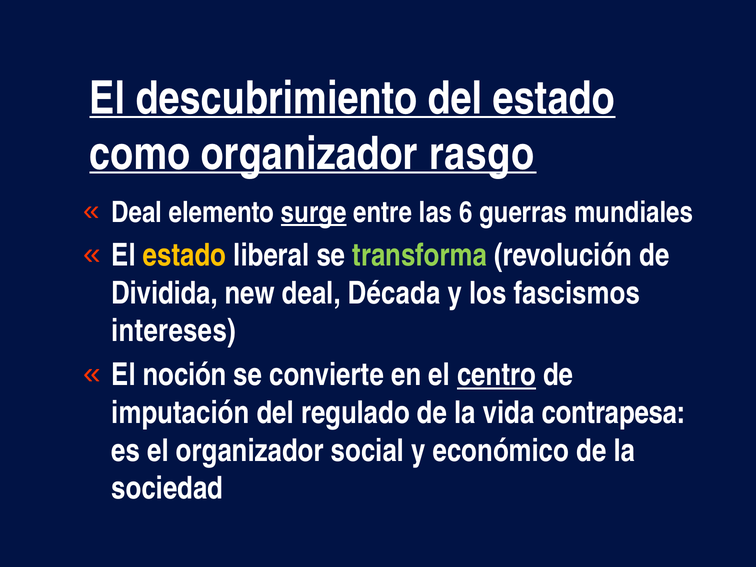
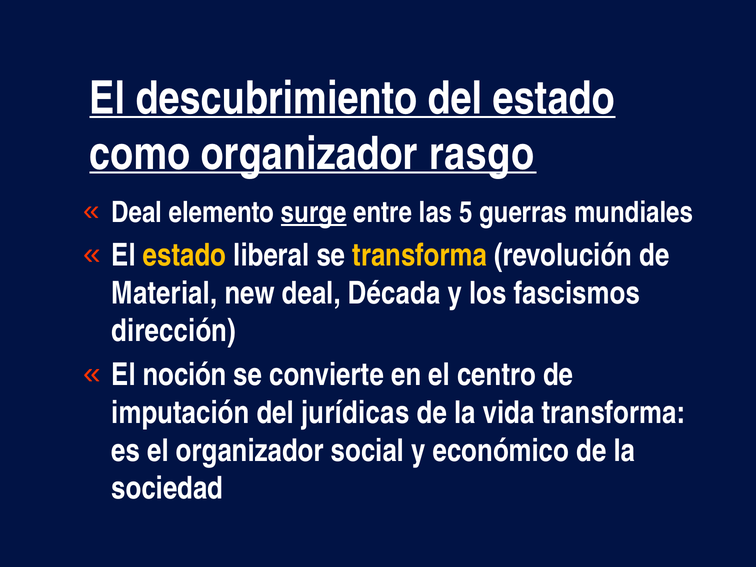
6: 6 -> 5 (466, 212)
transforma colour: light green -> yellow (420, 255)
Dividida: Dividida -> Material (164, 293)
intereses: intereses -> dirección (174, 331)
centro underline: present -> none (497, 375)
regulado: regulado -> jurídicas (355, 413)
vida contrapesa: contrapesa -> transforma (613, 413)
